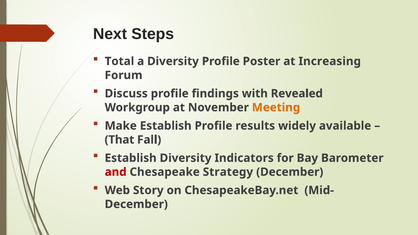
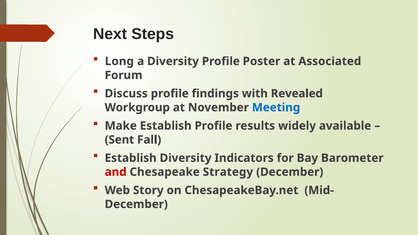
Total: Total -> Long (119, 61)
Increasing: Increasing -> Associated (330, 61)
Meeting colour: orange -> blue (276, 108)
That: That -> Sent (119, 140)
